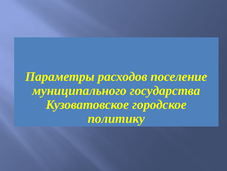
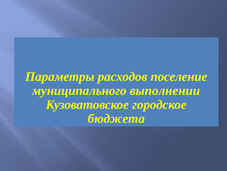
государства: государства -> выполнении (165, 90)
политику: политику -> бюджета (116, 118)
